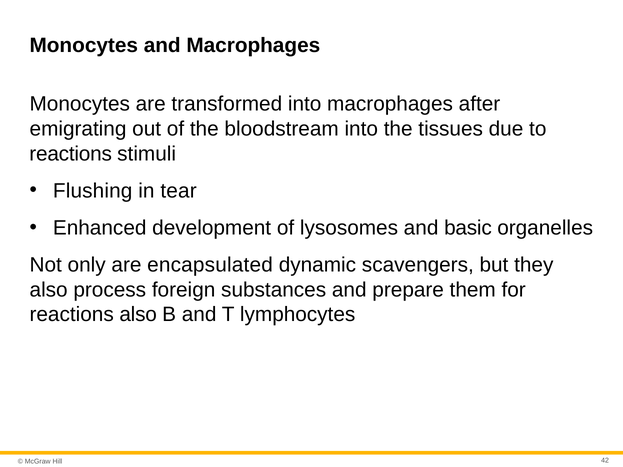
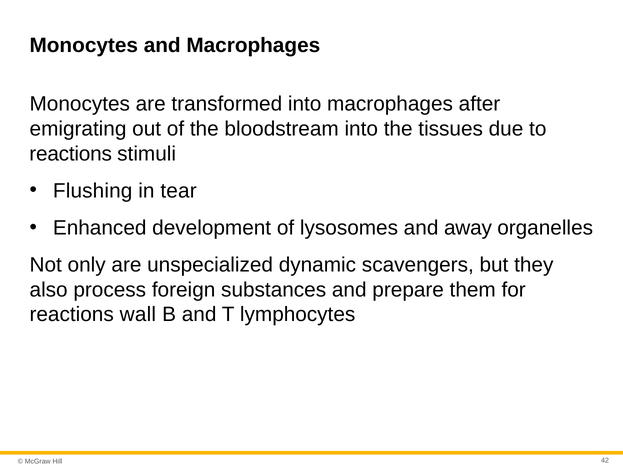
basic: basic -> away (468, 228)
encapsulated: encapsulated -> unspecialized (210, 265)
reactions also: also -> wall (138, 315)
